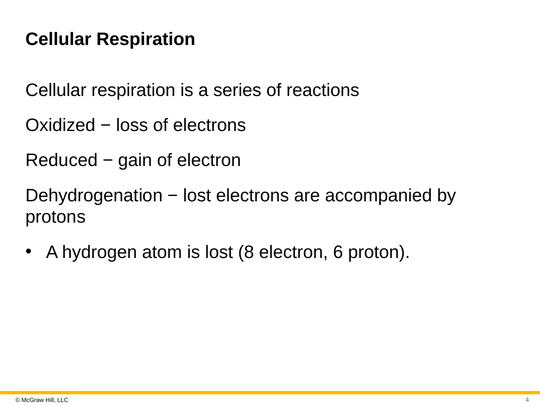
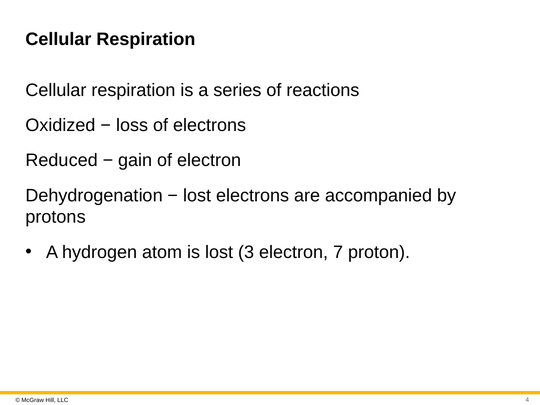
8: 8 -> 3 (246, 252)
6: 6 -> 7 (338, 252)
